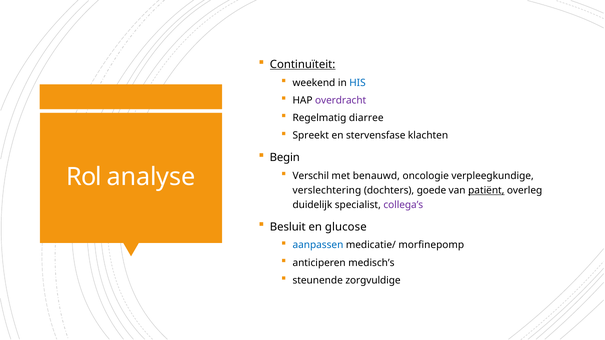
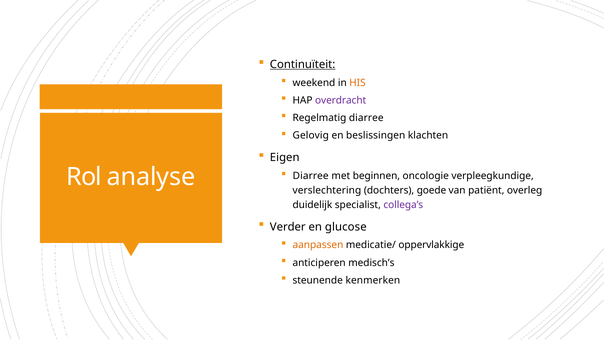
HIS colour: blue -> orange (357, 83)
Spreekt: Spreekt -> Gelovig (311, 136)
stervensfase: stervensfase -> beslissingen (376, 136)
Begin: Begin -> Eigen (285, 158)
Verschil: Verschil -> Diarree (311, 176)
benauwd: benauwd -> beginnen (376, 176)
patiënt underline: present -> none (486, 191)
Besluit: Besluit -> Verder (288, 227)
aanpassen colour: blue -> orange (318, 245)
morfinepomp: morfinepomp -> oppervlakkige (431, 245)
zorgvuldige: zorgvuldige -> kenmerken (373, 281)
